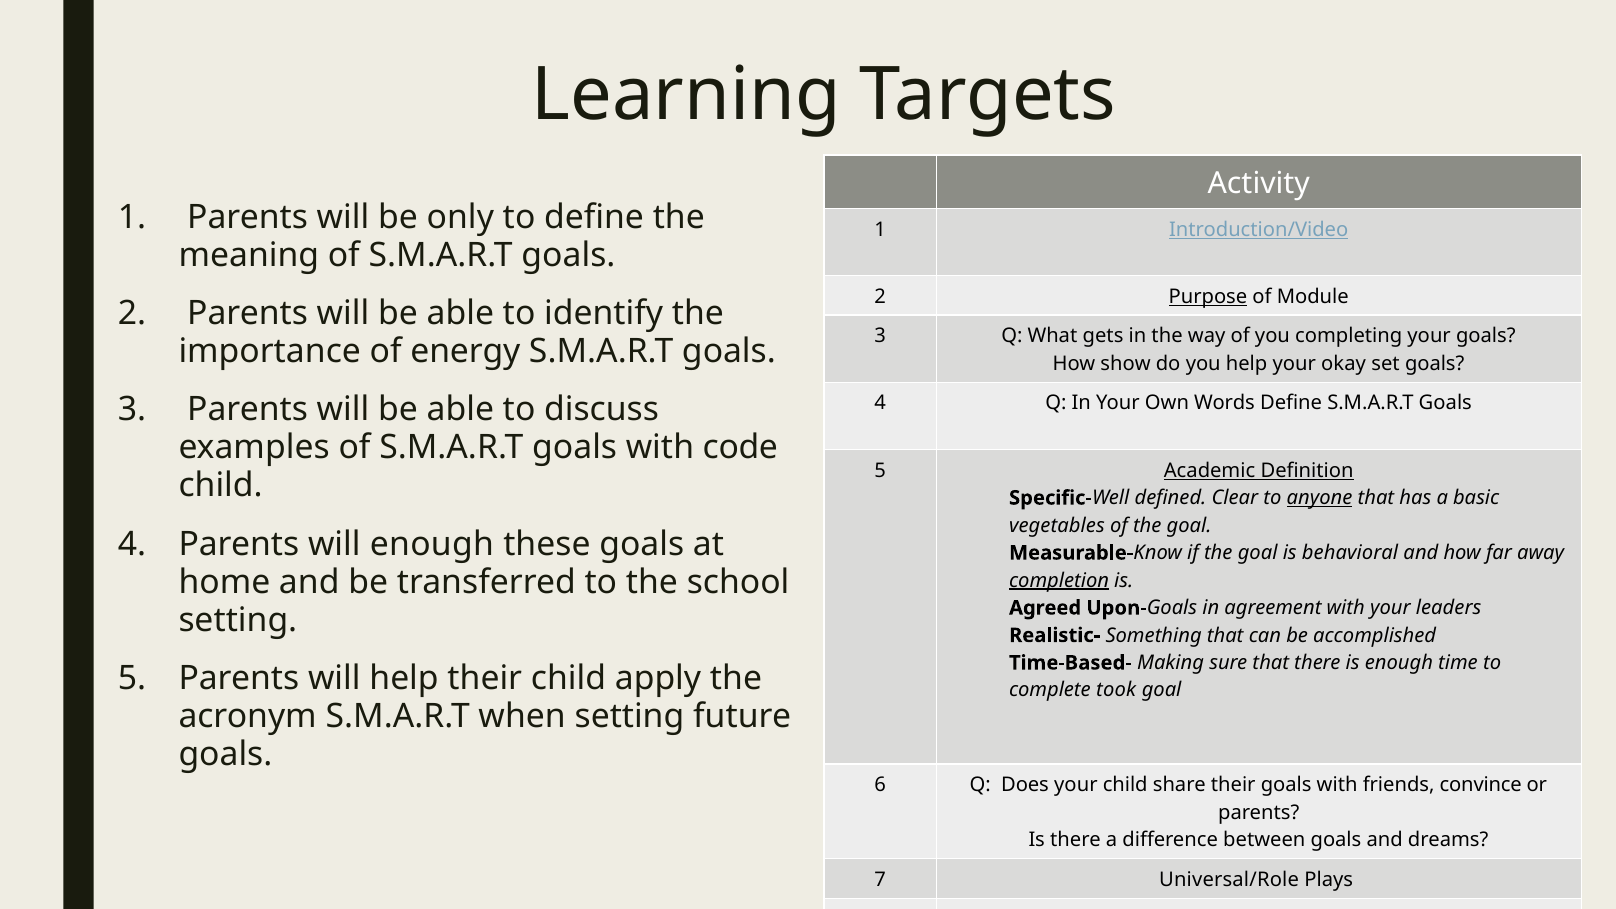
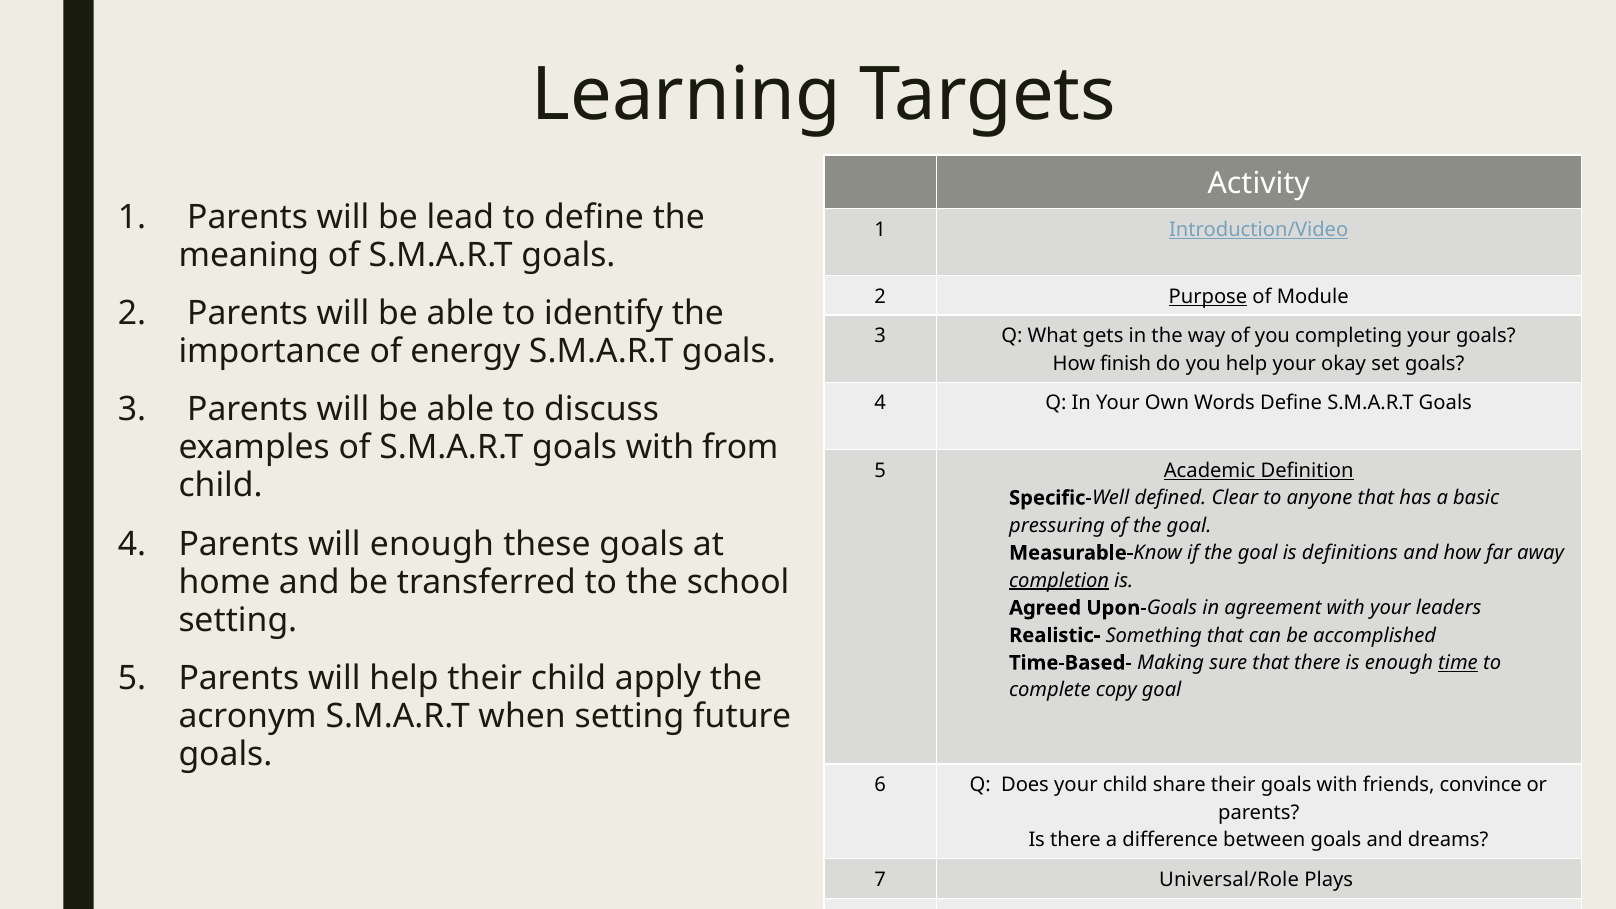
only: only -> lead (460, 217)
show: show -> finish (1126, 364)
code: code -> from (740, 448)
anyone underline: present -> none (1320, 498)
vegetables: vegetables -> pressuring (1057, 525)
behavioral: behavioral -> definitions (1350, 553)
time underline: none -> present (1458, 663)
took: took -> copy (1116, 690)
